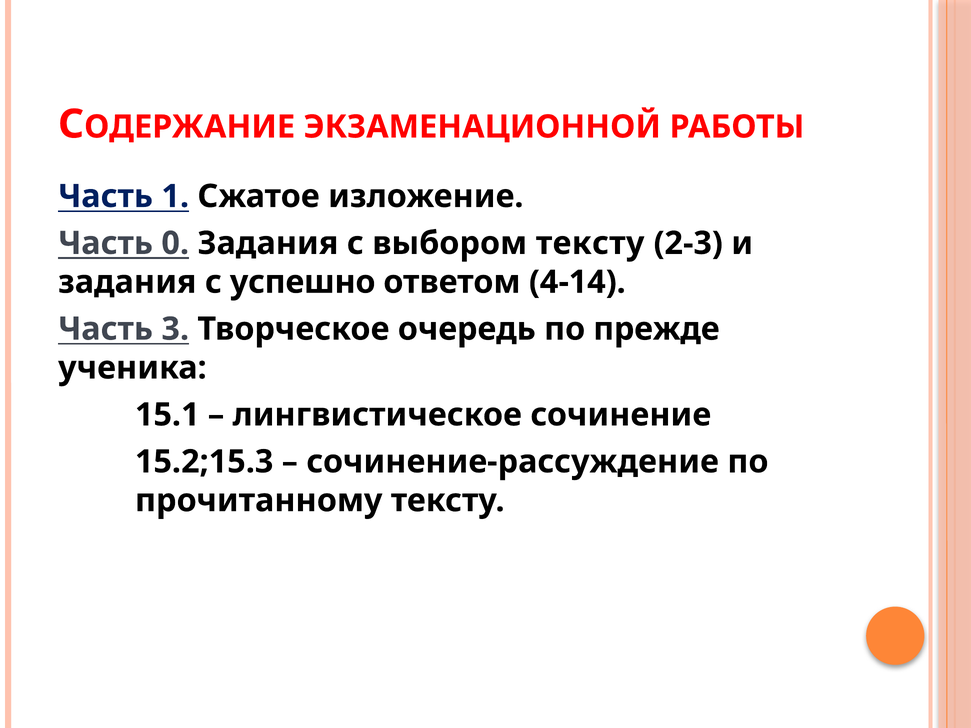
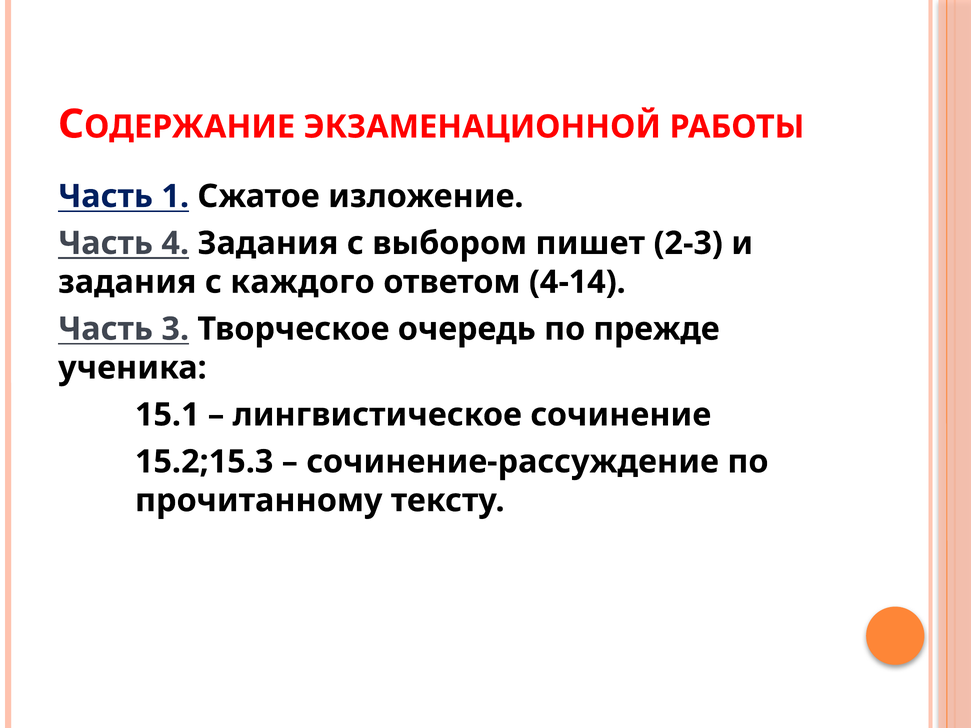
0: 0 -> 4 (175, 243)
выбором тексту: тексту -> пишет (590, 243)
успешно: успешно -> каждого (302, 282)
